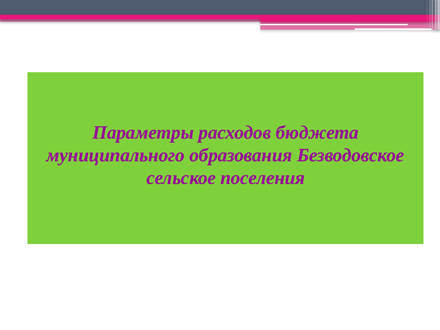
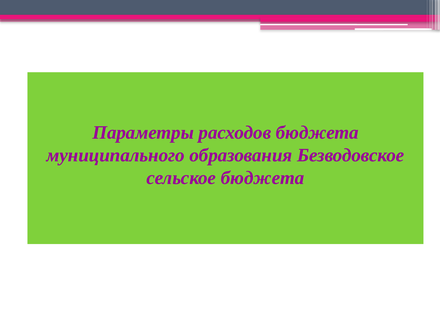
сельское поселения: поселения -> бюджета (263, 178)
